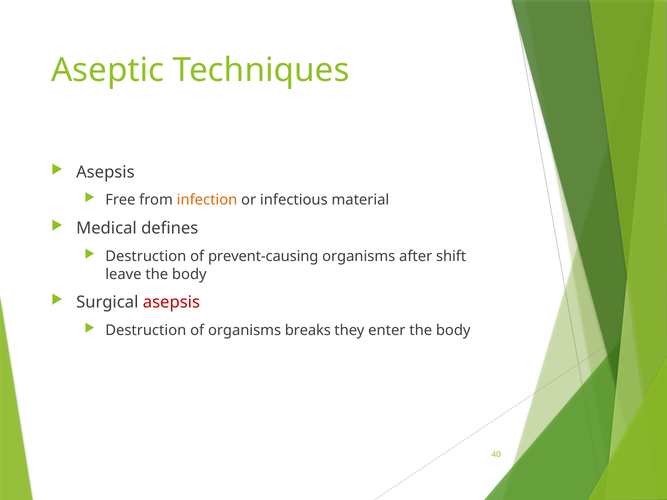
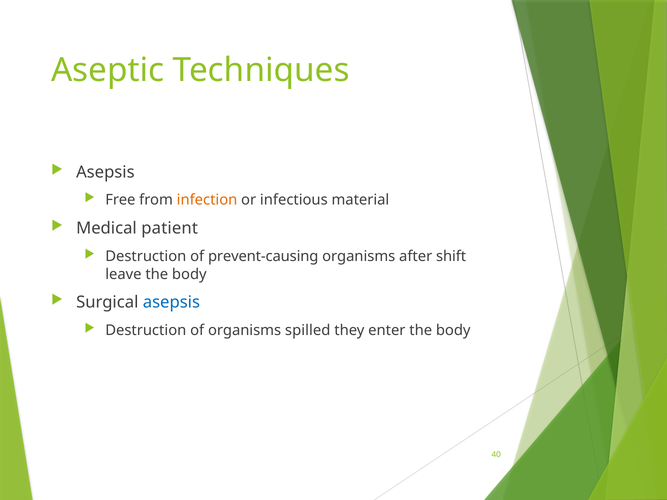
defines: defines -> patient (170, 228)
asepsis colour: red -> blue (171, 303)
breaks: breaks -> spilled (308, 331)
